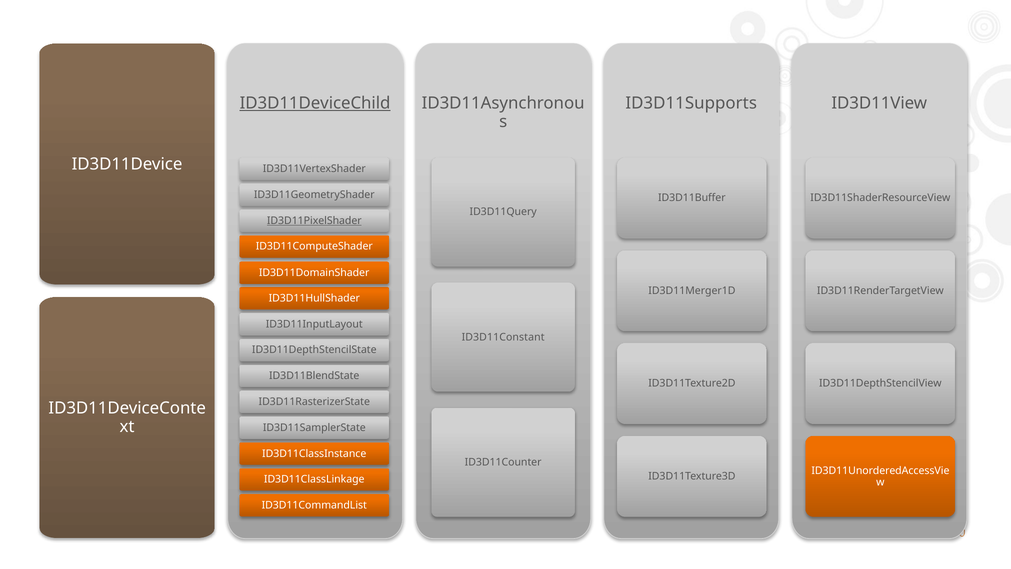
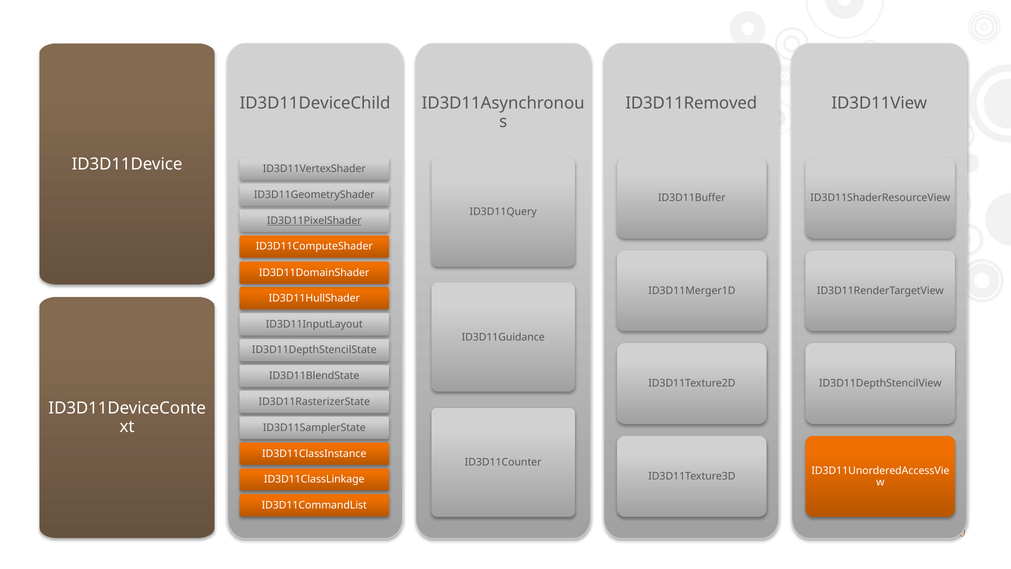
ID3D11DeviceChild underline: present -> none (315, 103)
ID3D11Supports: ID3D11Supports -> ID3D11Removed (691, 103)
ID3D11Constant: ID3D11Constant -> ID3D11Guidance (503, 337)
